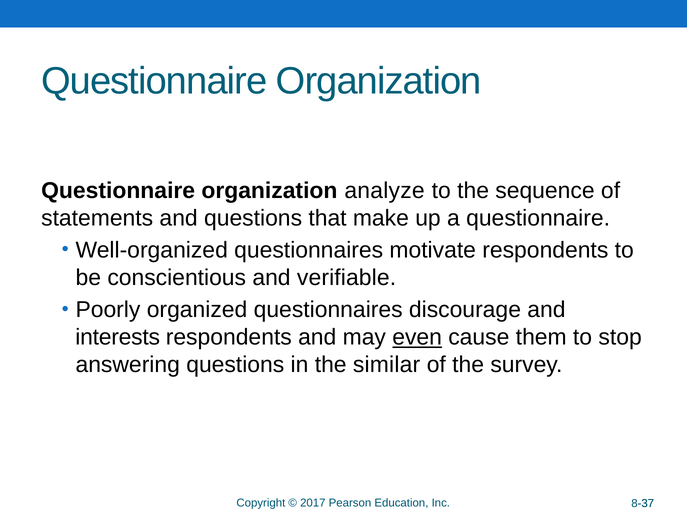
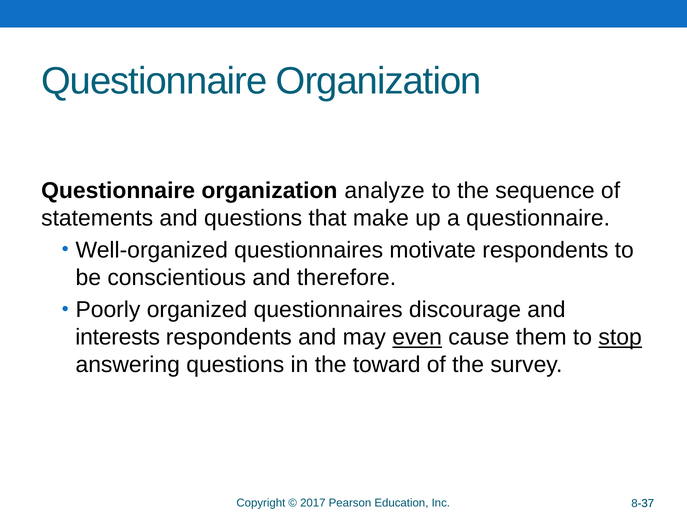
verifiable: verifiable -> therefore (347, 278)
stop underline: none -> present (620, 338)
similar: similar -> toward (387, 365)
